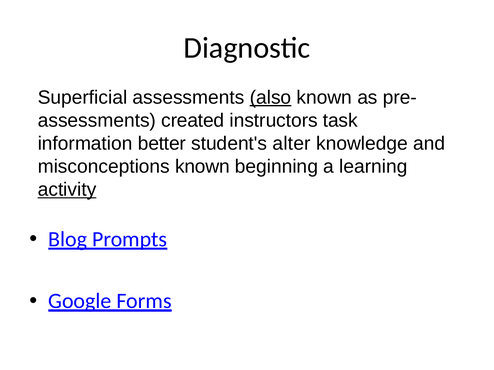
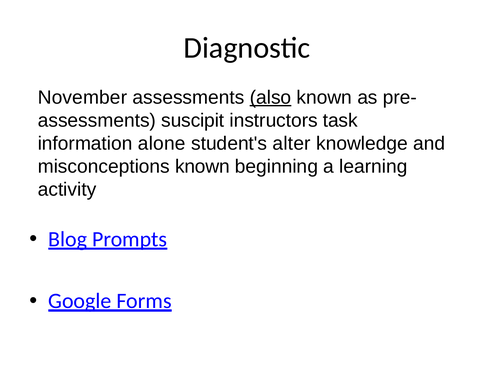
Superficial: Superficial -> November (82, 98)
created: created -> suscipit (193, 121)
better: better -> alone (162, 144)
activity underline: present -> none (67, 190)
